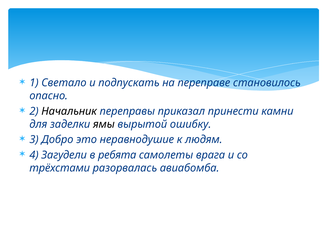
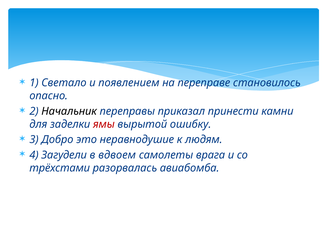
подпускать: подпускать -> появлением (129, 83)
ямы colour: black -> red (104, 124)
ребята: ребята -> вдвоем (117, 154)
